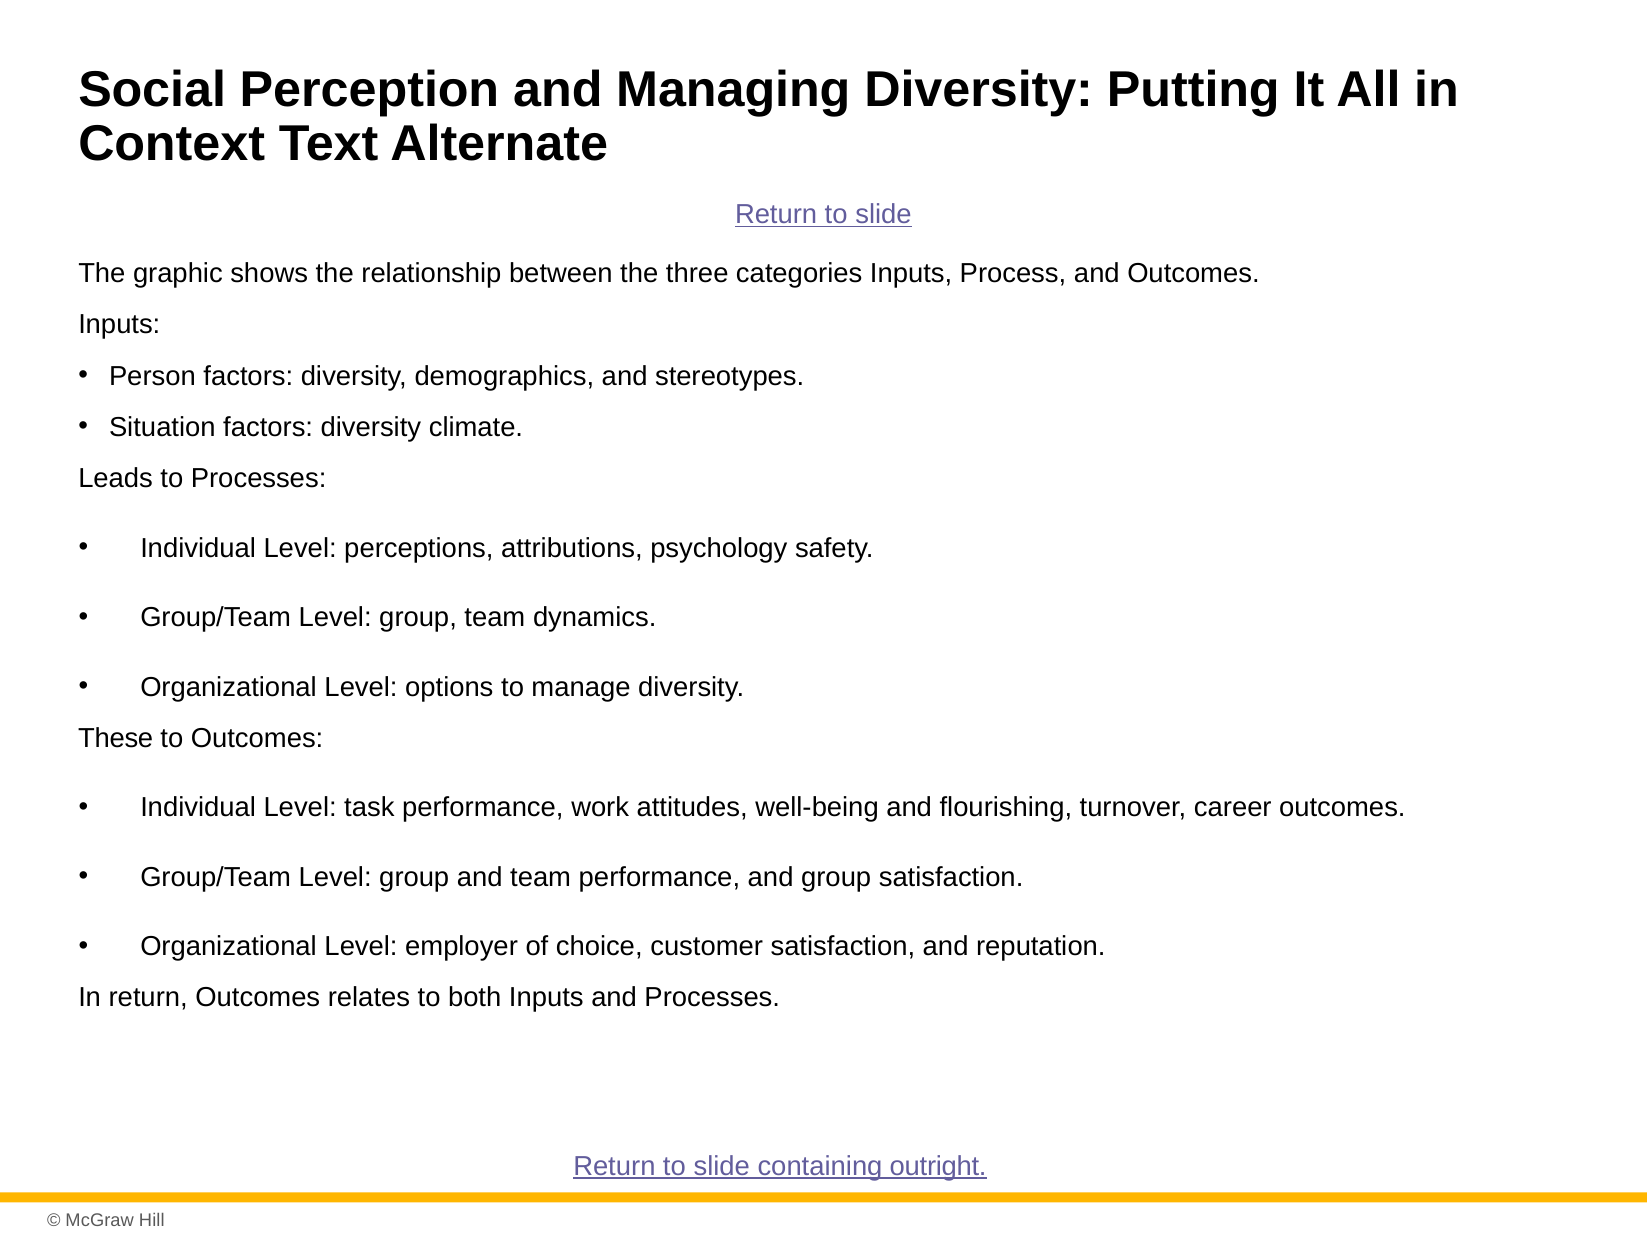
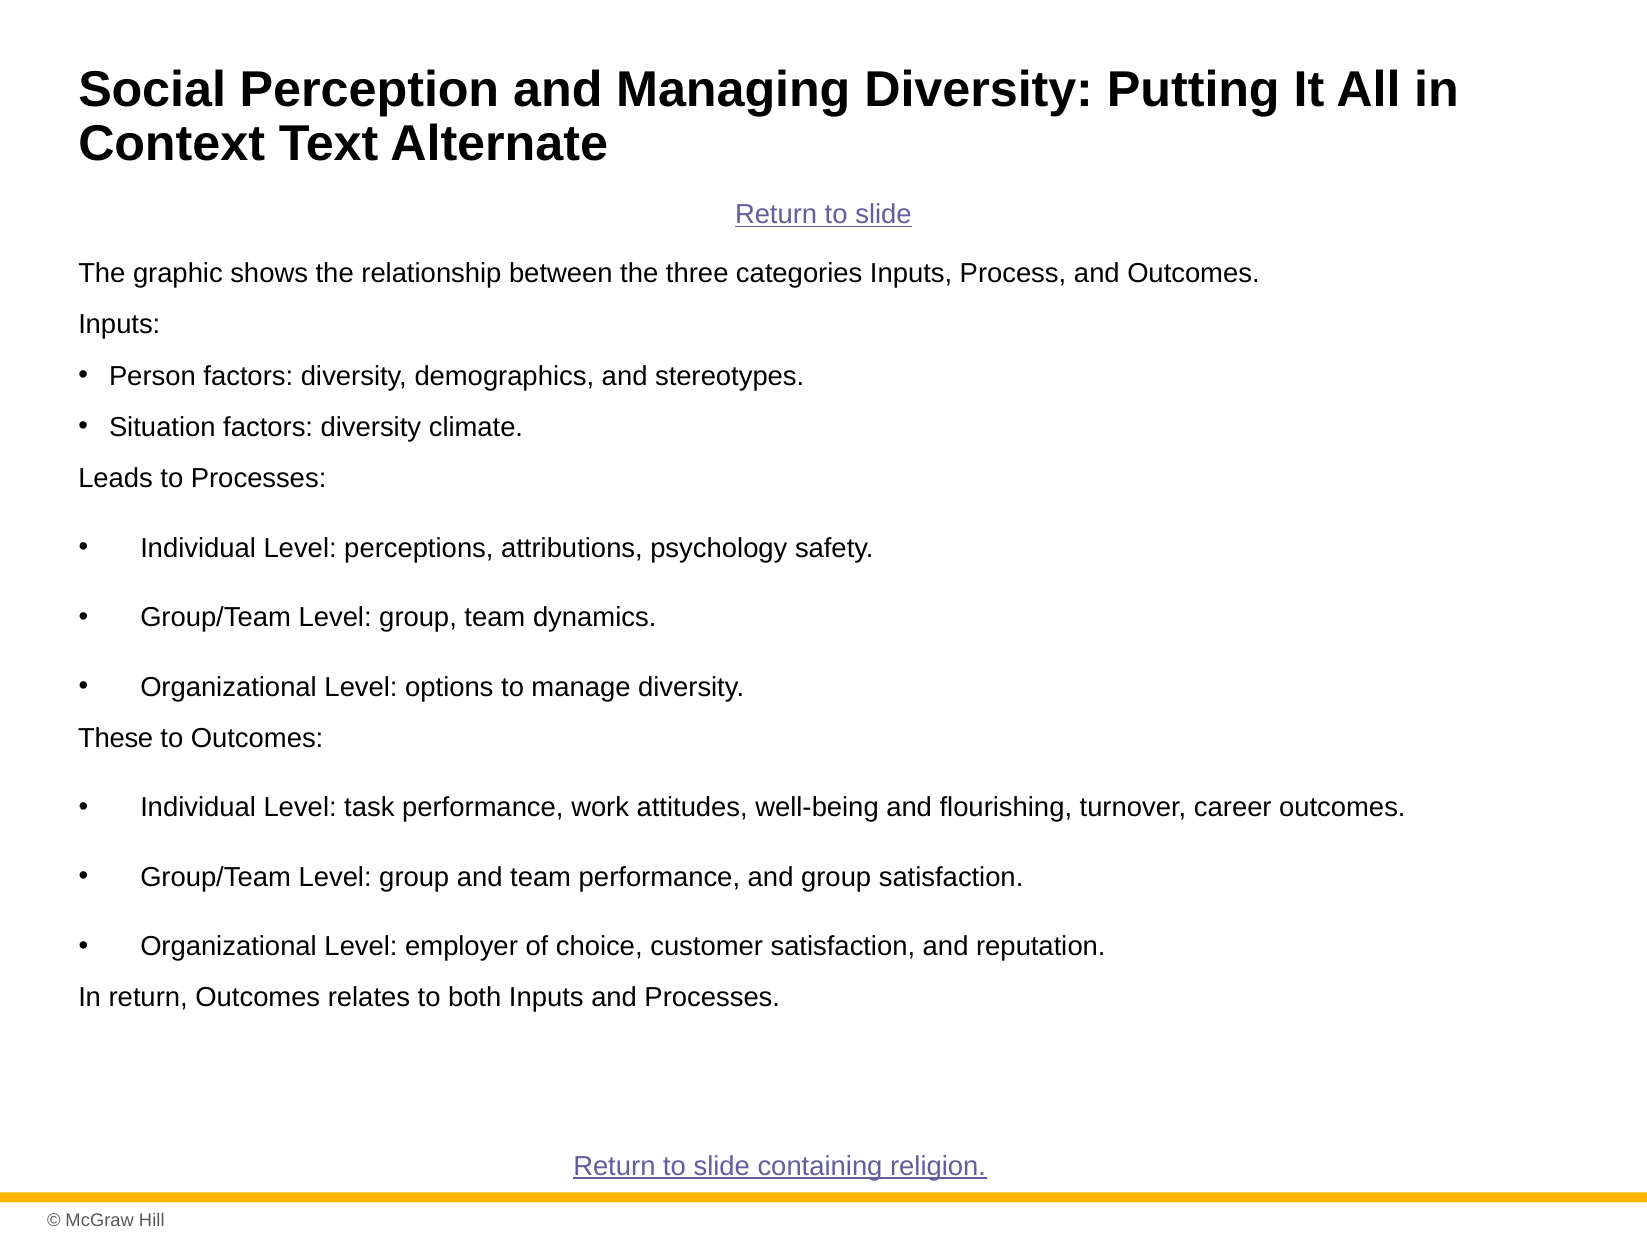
outright: outright -> religion (938, 1166)
